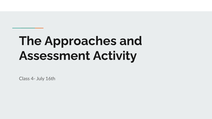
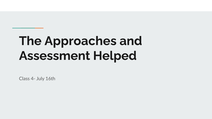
Activity: Activity -> Helped (115, 56)
